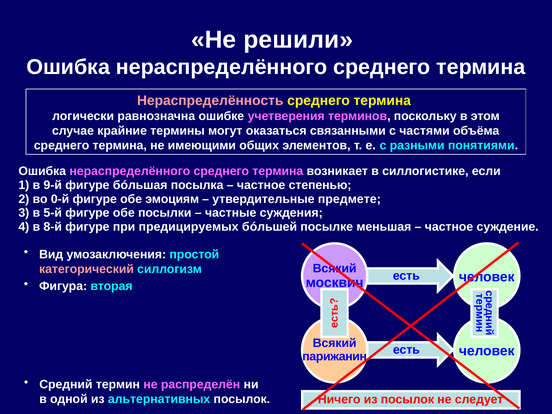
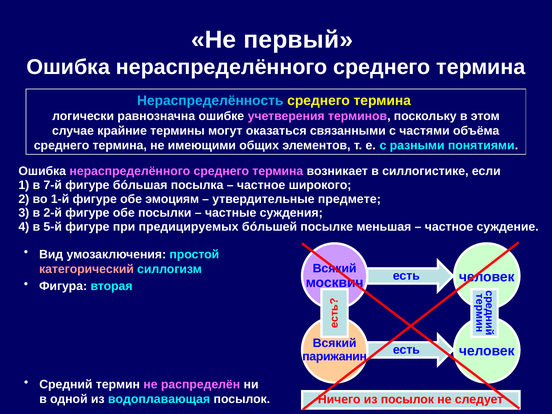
решили: решили -> первый (298, 40)
Нераспределённость colour: pink -> light blue (210, 101)
9-й: 9-й -> 7-й (53, 185)
степенью: степенью -> широкого (320, 185)
0-й: 0-й -> 1-й (60, 199)
5-й: 5-й -> 2-й (53, 213)
8-й: 8-й -> 5-й (53, 227)
альтернативных: альтернативных -> водоплавающая (159, 399)
